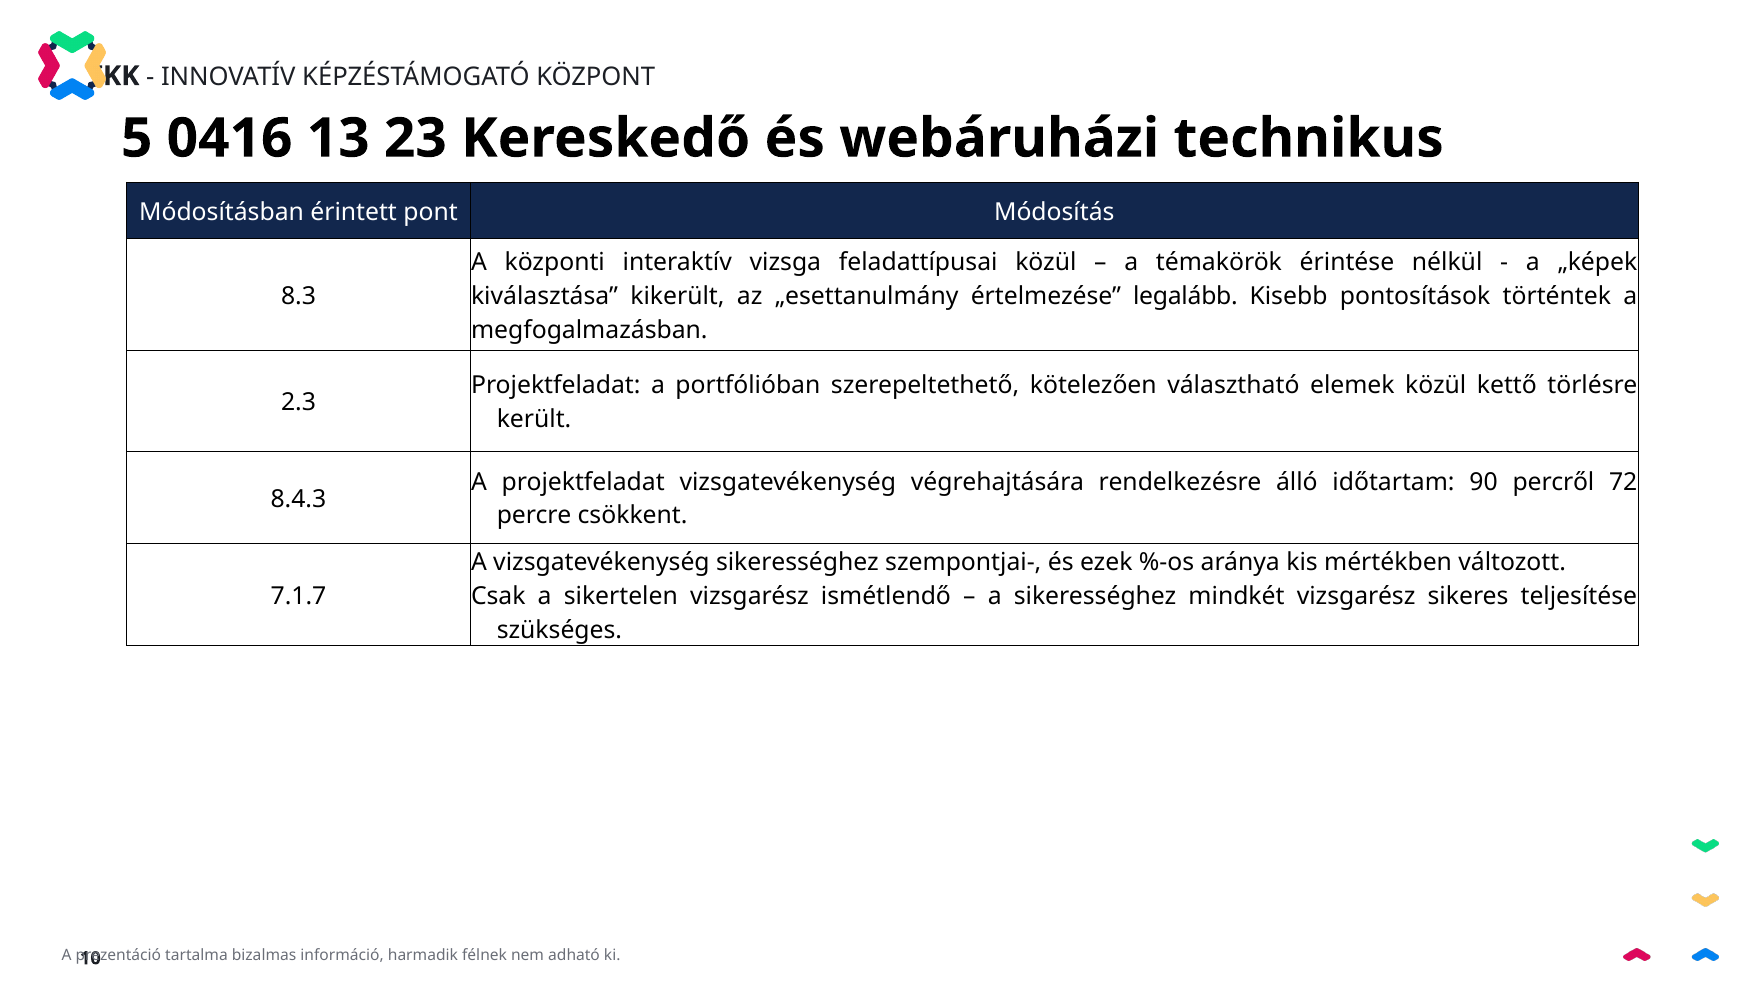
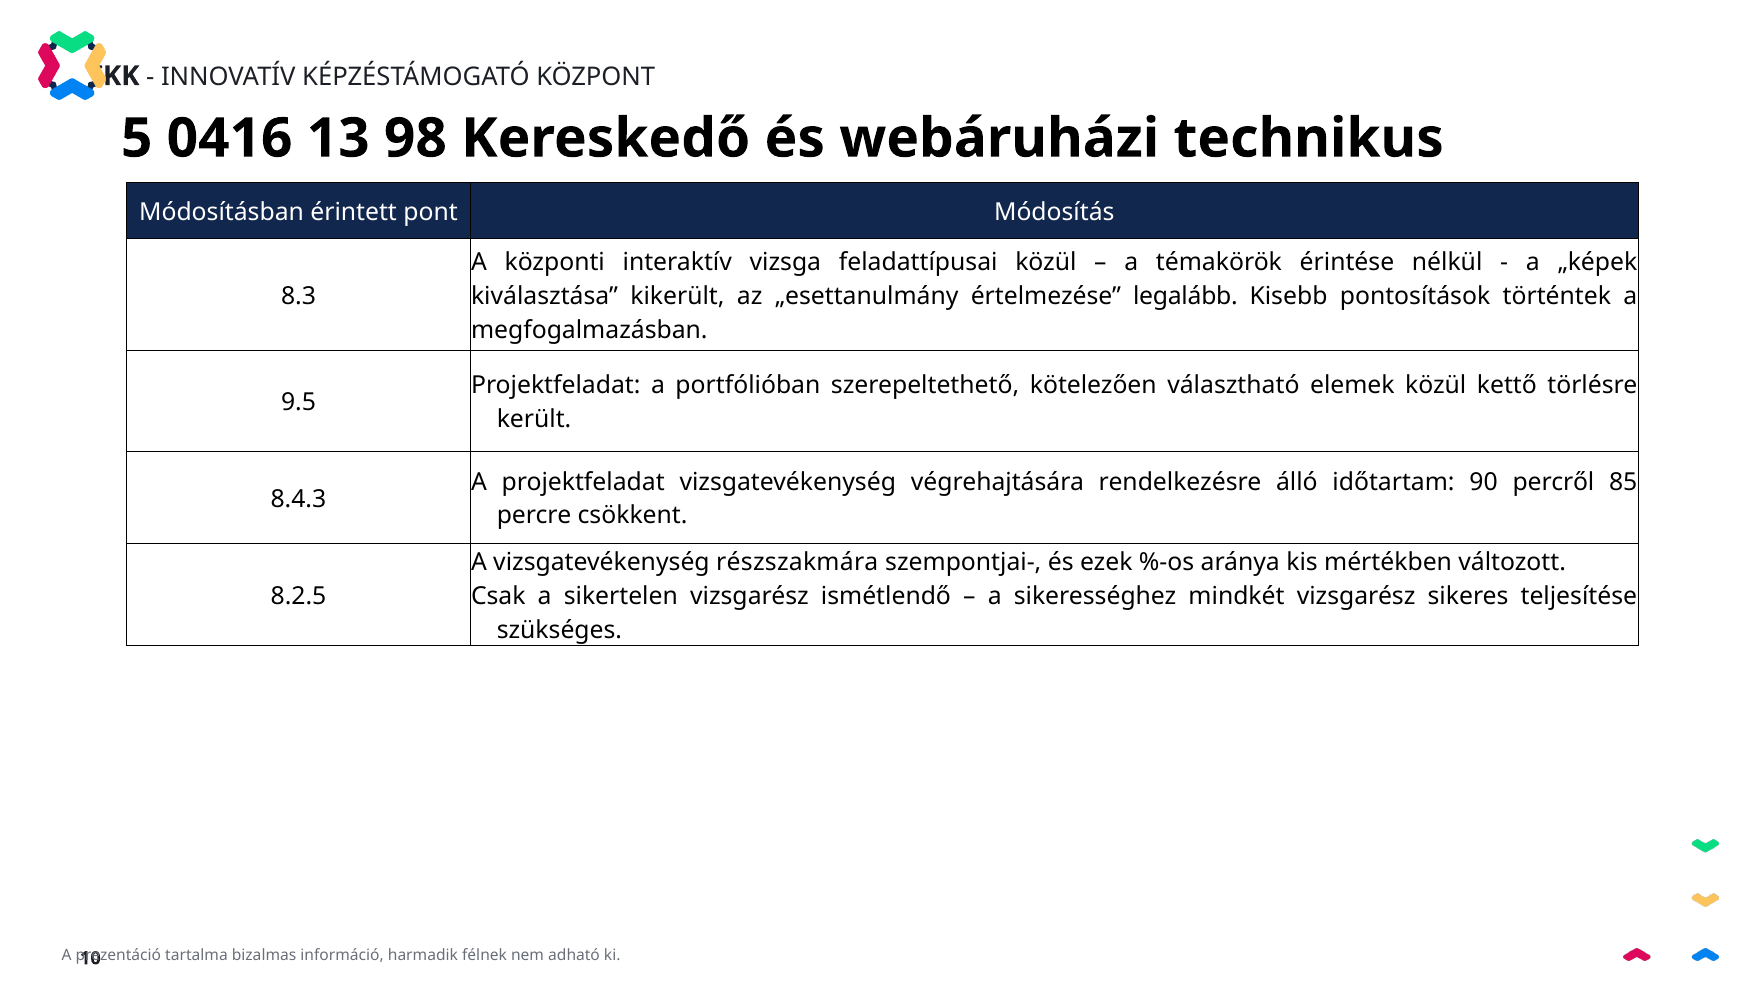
23: 23 -> 98 (415, 138)
2.3: 2.3 -> 9.5 (298, 402)
72: 72 -> 85 (1623, 482)
vizsgatevékenység sikerességhez: sikerességhez -> részszakmára (797, 562)
7.1.7: 7.1.7 -> 8.2.5 (298, 596)
